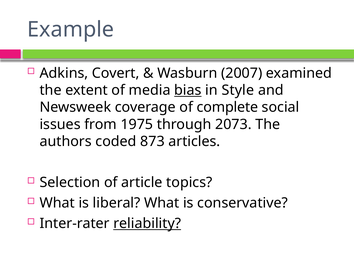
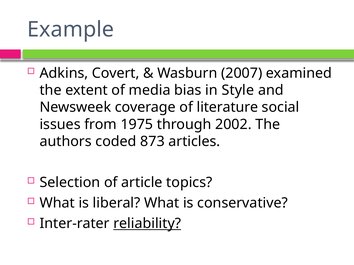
bias underline: present -> none (188, 90)
complete: complete -> literature (227, 107)
2073: 2073 -> 2002 (233, 125)
